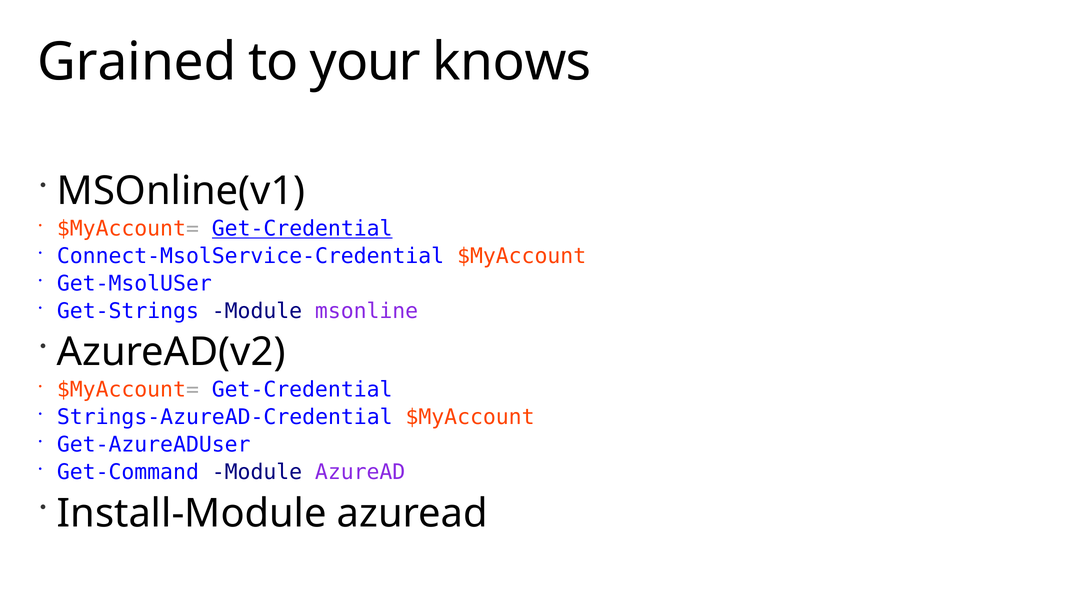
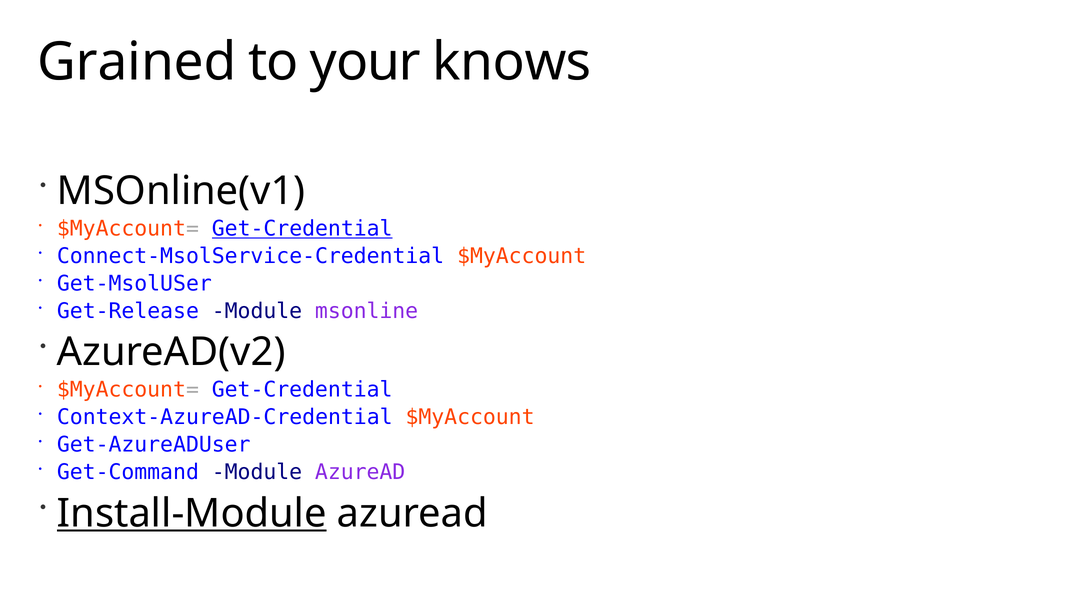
Get-Strings: Get-Strings -> Get-Release (128, 311)
Strings-AzureAD-Credential: Strings-AzureAD-Credential -> Context-AzureAD-Credential (225, 417)
Install-Module underline: none -> present (192, 513)
